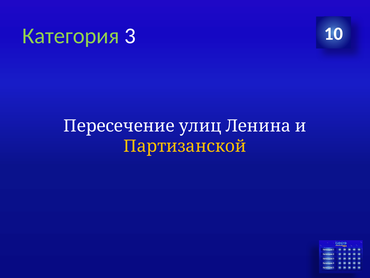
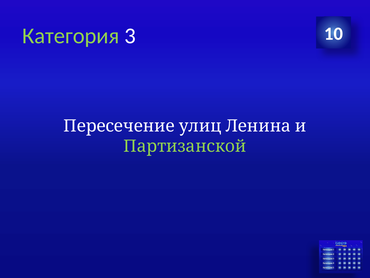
Партизанской colour: yellow -> light green (185, 146)
